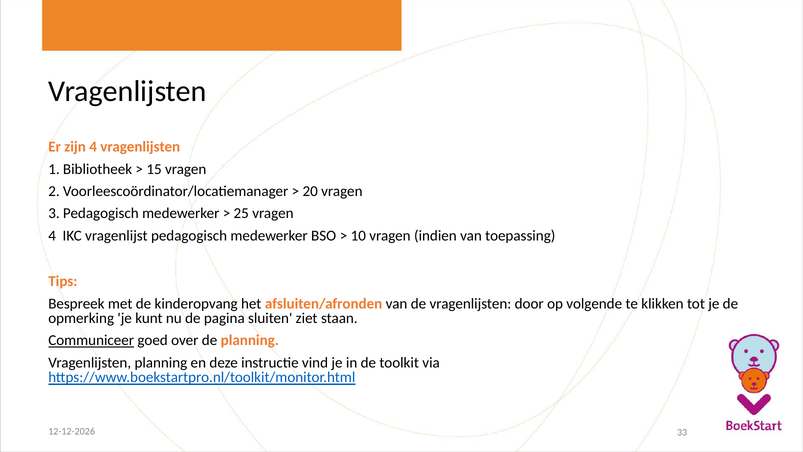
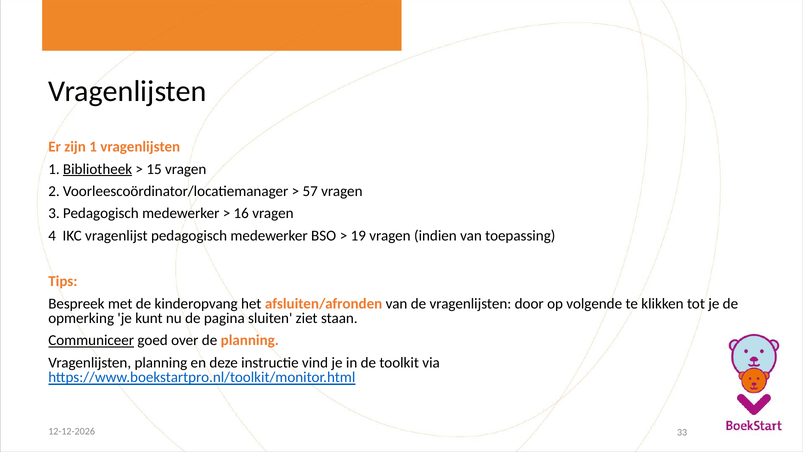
zijn 4: 4 -> 1 (93, 147)
Bibliotheek underline: none -> present (98, 169)
20: 20 -> 57 (310, 191)
25: 25 -> 16 (241, 213)
10: 10 -> 19 (358, 235)
